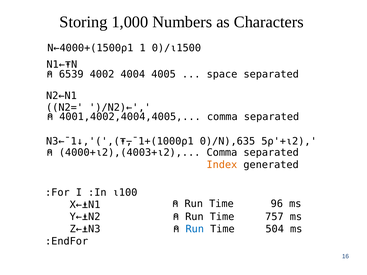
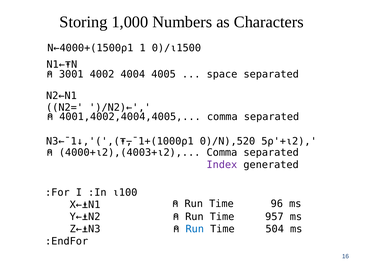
6539: 6539 -> 3001 (71, 74)
0)/N),635: 0)/N),635 -> 0)/N),520 (227, 141)
Index colour: orange -> purple (222, 165)
757: 757 -> 957 (274, 217)
